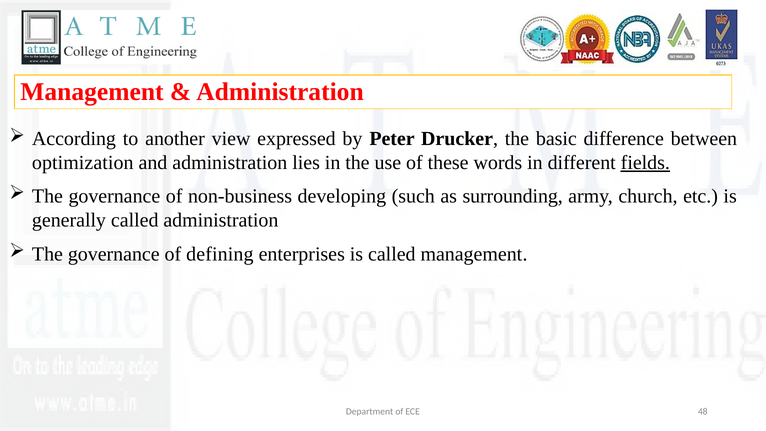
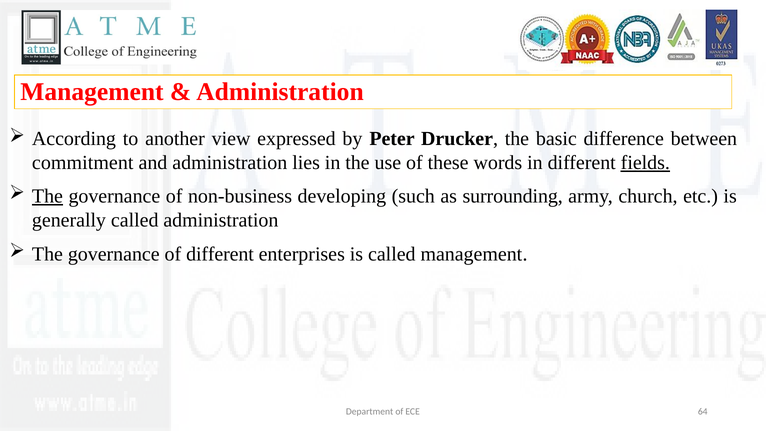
optimization: optimization -> commitment (83, 163)
The underline: none -> present (47, 196)
of defining: defining -> different (220, 254)
48: 48 -> 64 (703, 411)
